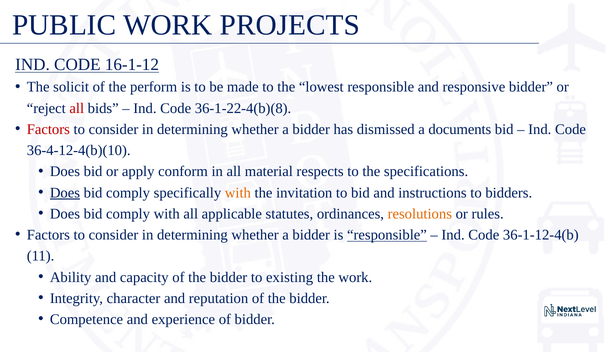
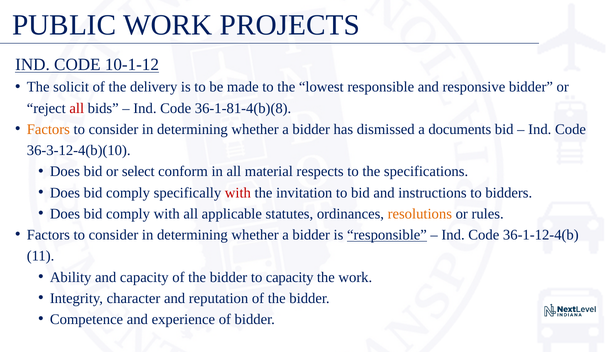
16-1-12: 16-1-12 -> 10-1-12 (132, 65)
perform: perform -> delivery (154, 87)
36-1-22-4(b)(8: 36-1-22-4(b)(8 -> 36-1-81-4(b)(8 (243, 108)
Factors colour: red -> orange (48, 129)
36-4-12-4(b)(10: 36-4-12-4(b)(10 -> 36-3-12-4(b)(10 (79, 150)
apply: apply -> select (138, 172)
Does underline: present -> none (65, 193)
with colour: orange -> red (238, 193)
to existing: existing -> capacity (290, 277)
